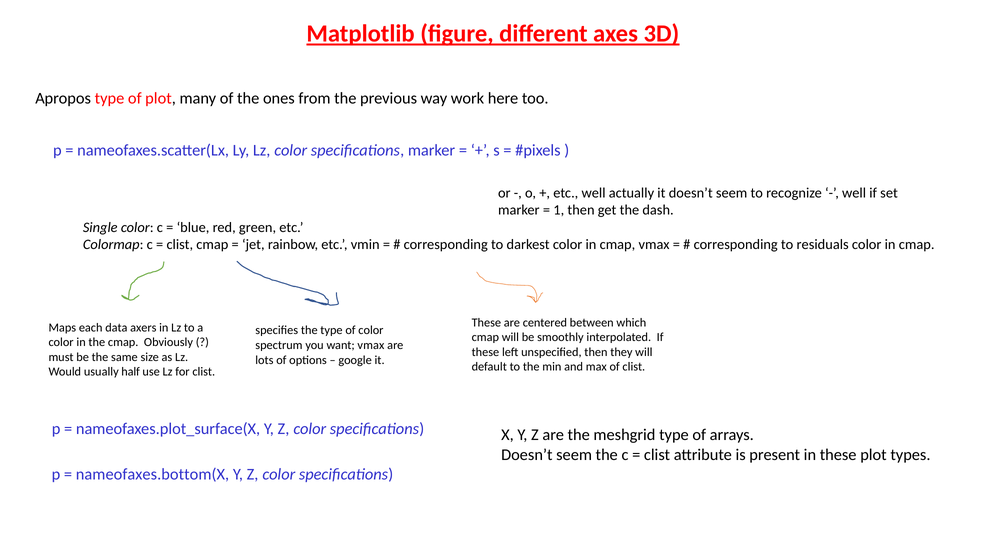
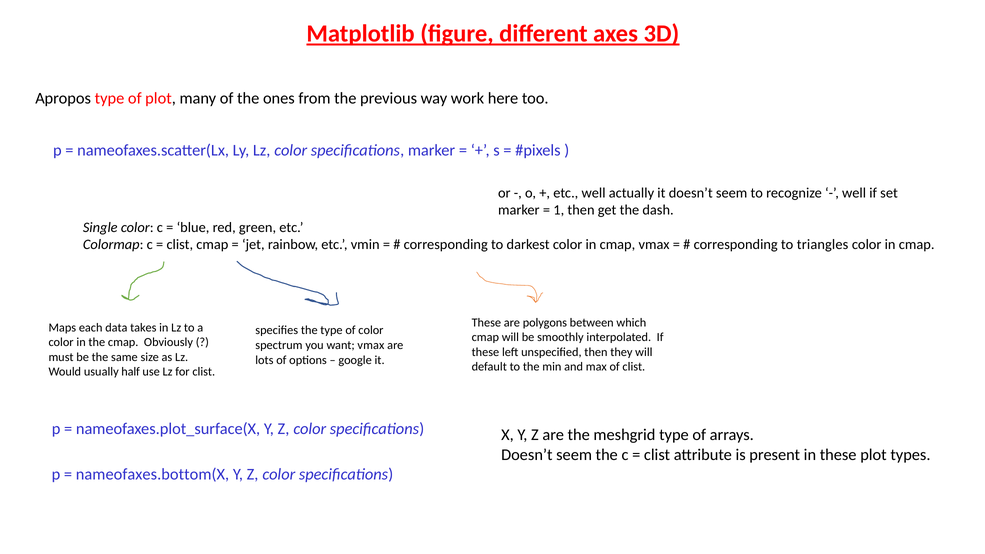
residuals: residuals -> triangles (823, 245)
centered: centered -> polygons (545, 323)
axers: axers -> takes (143, 328)
